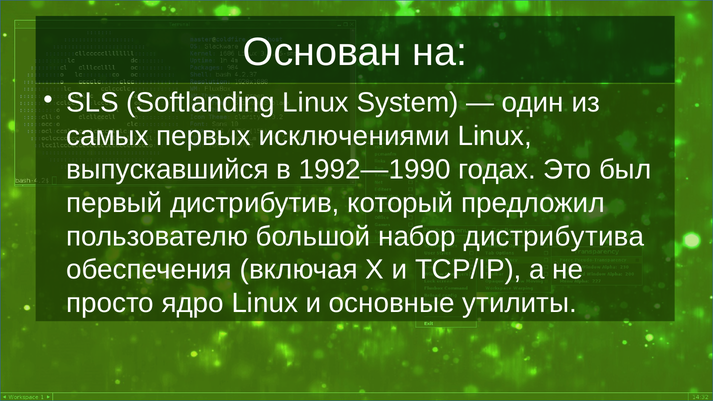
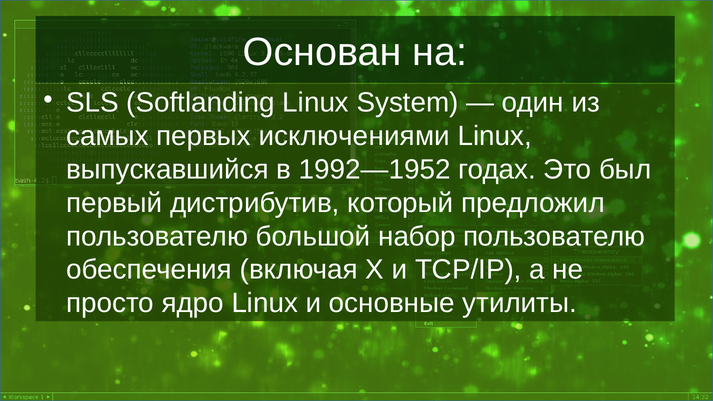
1992—1990: 1992—1990 -> 1992—1952 (375, 170)
набор дистрибутива: дистрибутива -> пользователю (554, 236)
